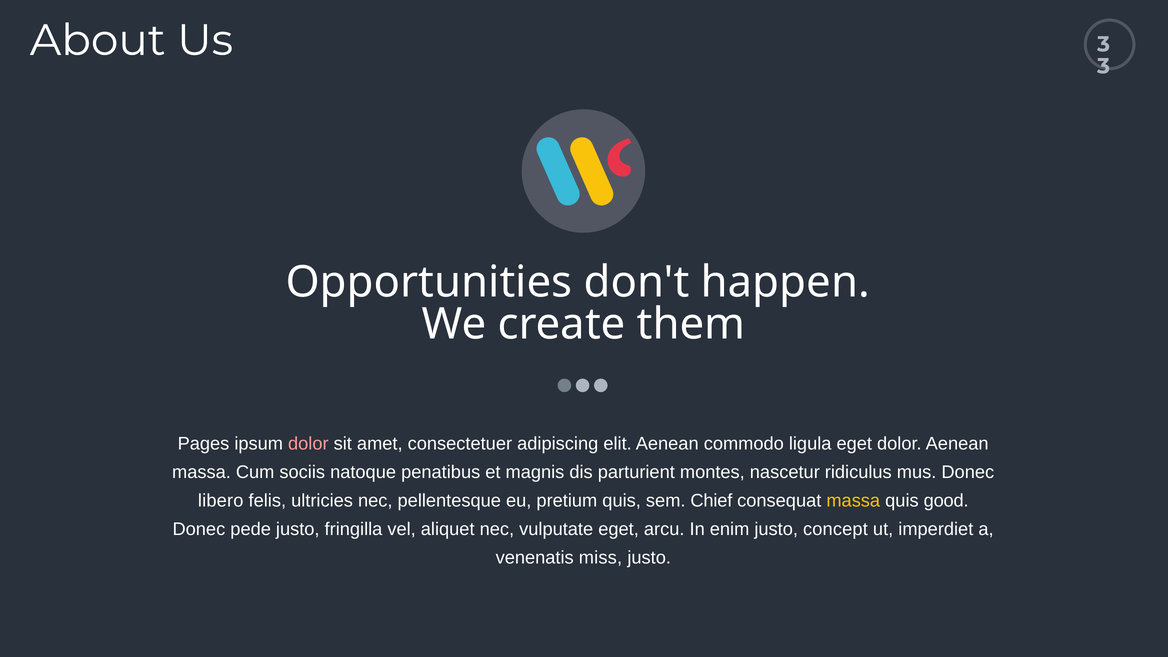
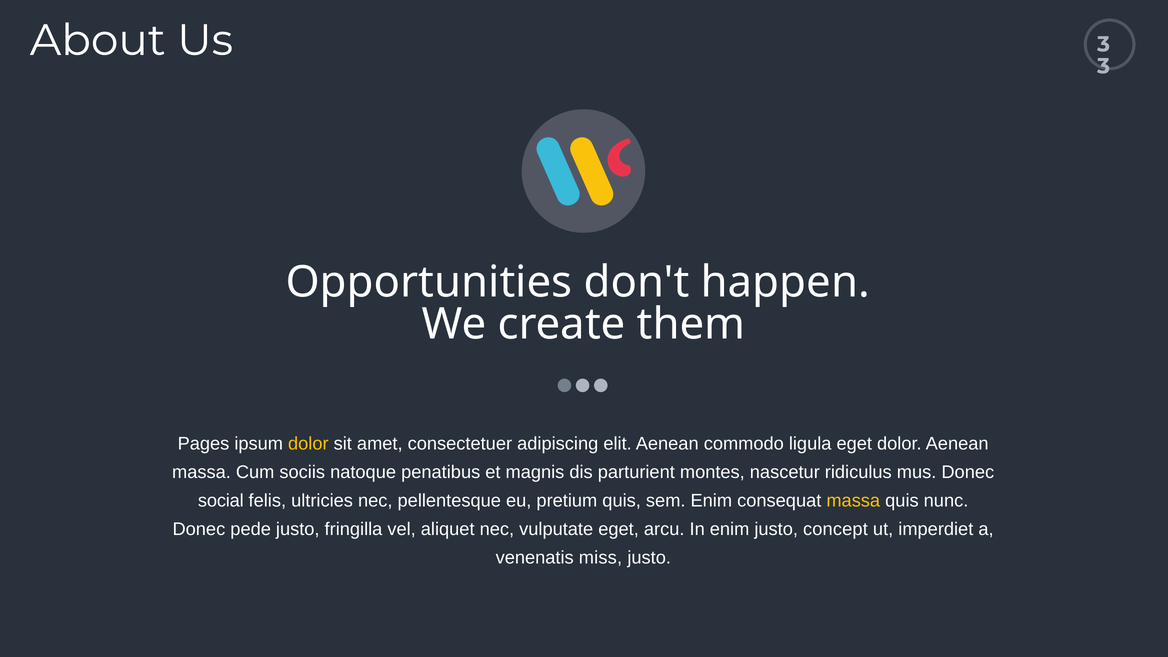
dolor colour: pink -> yellow (308, 444)
libero: libero -> social (221, 501)
sem Chief: Chief -> Enim (711, 501)
good: good -> nunc (946, 501)
